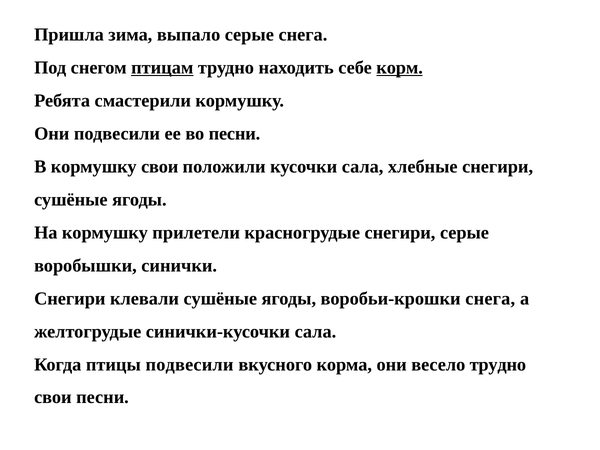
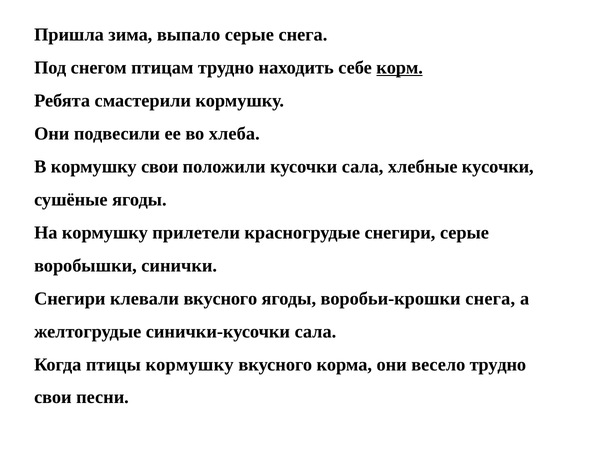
птицам underline: present -> none (162, 68)
во песни: песни -> хлеба (234, 134)
хлебные снегири: снегири -> кусочки (498, 167)
клевали сушёные: сушёные -> вкусного (220, 299)
птицы подвесили: подвесили -> кормушку (190, 364)
